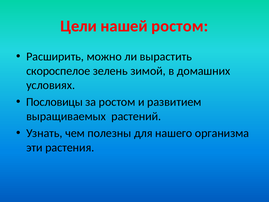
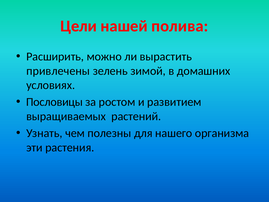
нашей ростом: ростом -> полива (180, 26)
скороспелое: скороспелое -> привлечены (58, 71)
